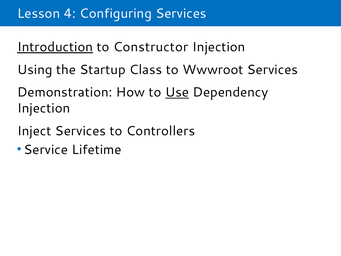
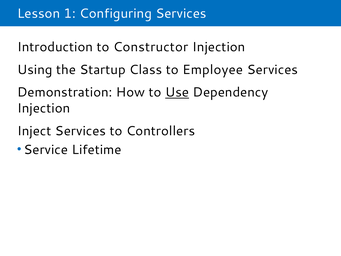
4: 4 -> 1 (70, 13)
Introduction underline: present -> none (55, 47)
Wwwroot: Wwwroot -> Employee (213, 70)
